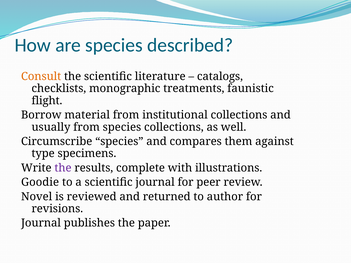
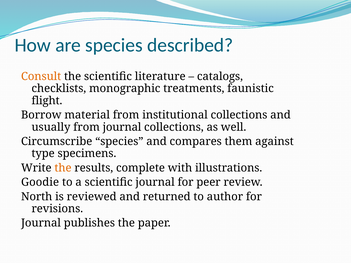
from species: species -> journal (122, 127)
the colour: purple -> orange (63, 168)
Novel: Novel -> North (37, 197)
